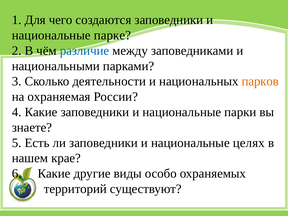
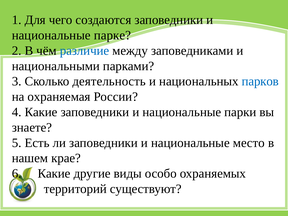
деятельности: деятельности -> деятельность (109, 81)
парков colour: orange -> blue (260, 81)
целях: целях -> место (249, 143)
